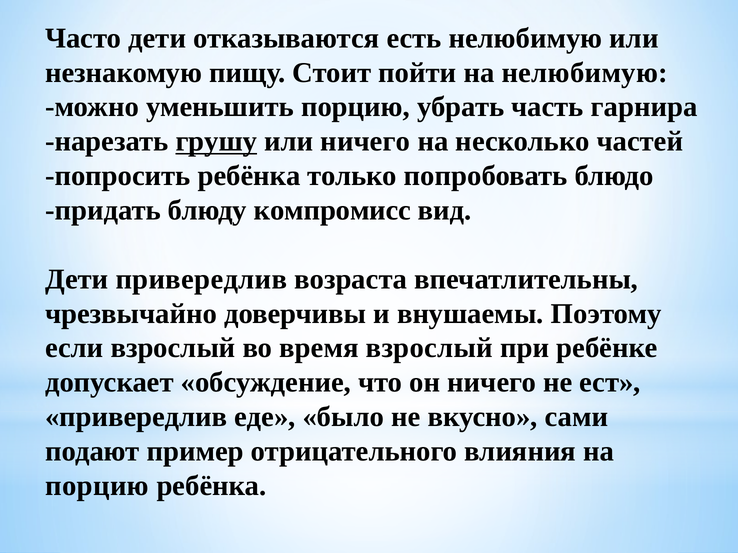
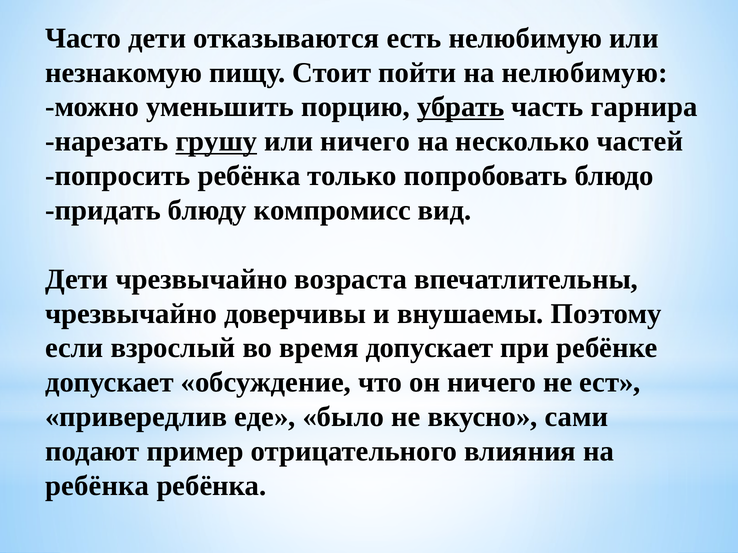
убрать underline: none -> present (461, 107)
Дети привередлив: привередлив -> чрезвычайно (201, 279)
время взрослый: взрослый -> допускает (430, 348)
порцию: порцию -> ребёнка (97, 486)
